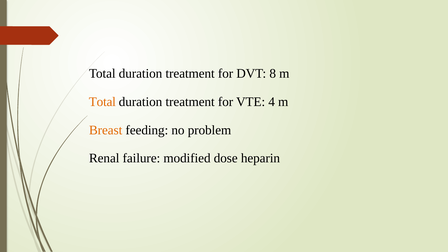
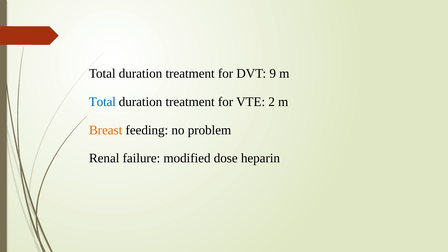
8: 8 -> 9 (273, 74)
Total colour: orange -> blue (102, 102)
4: 4 -> 2 (272, 102)
